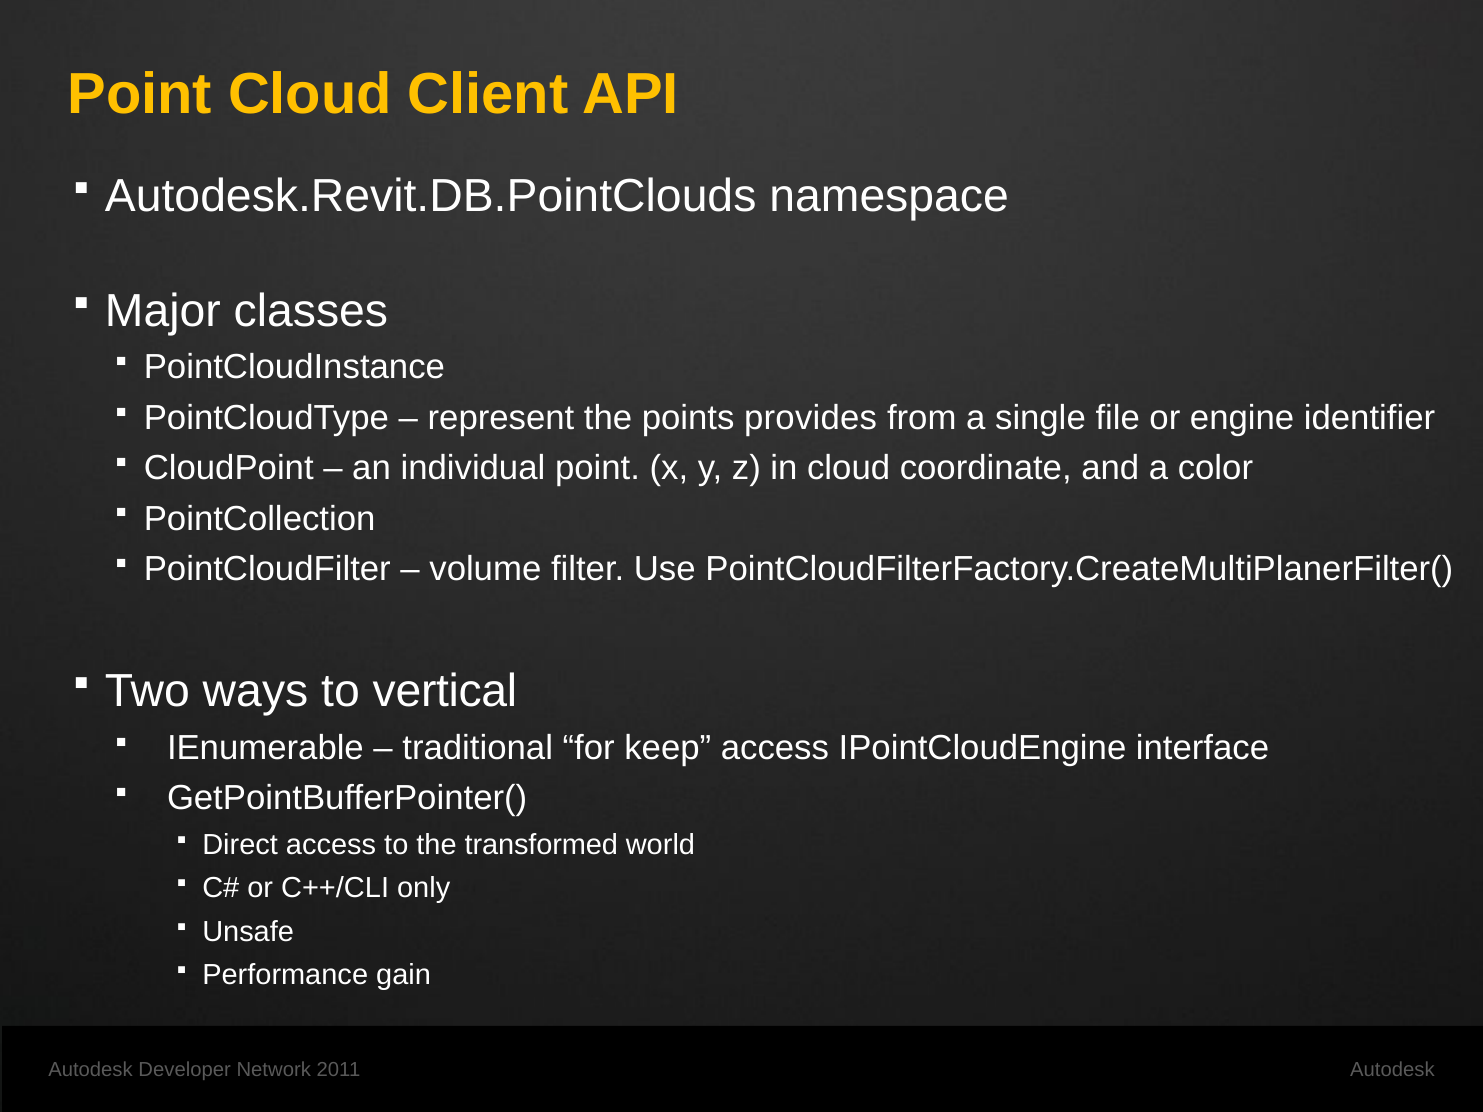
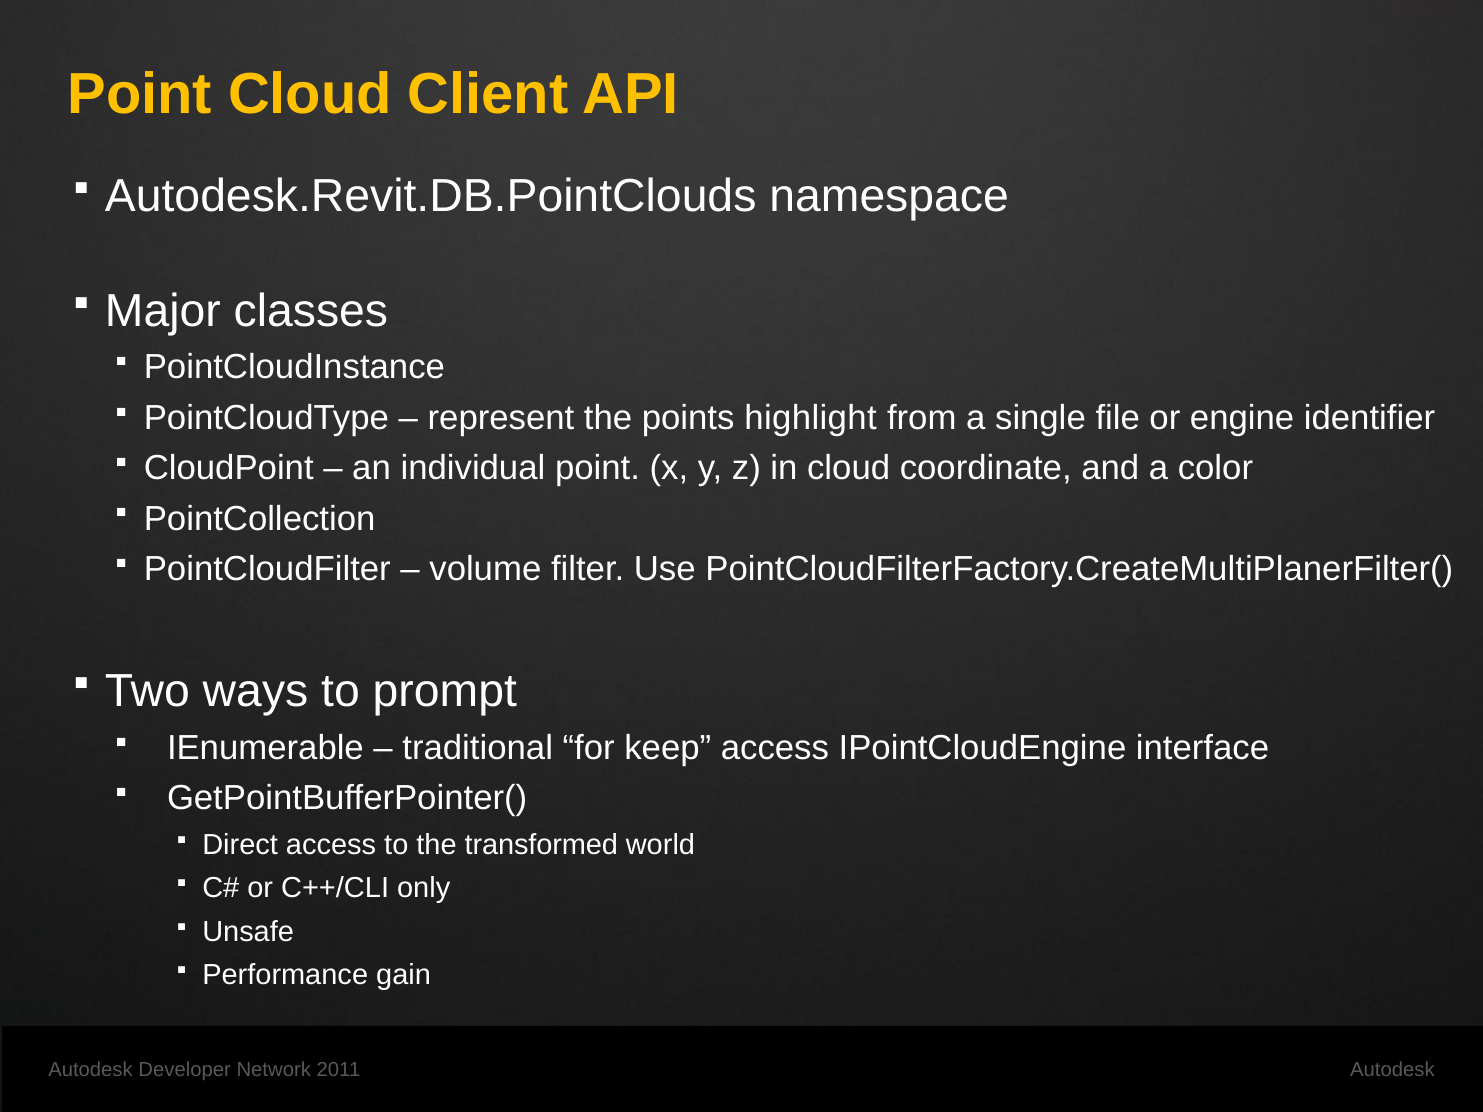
provides: provides -> highlight (811, 418)
vertical: vertical -> prompt (445, 691)
